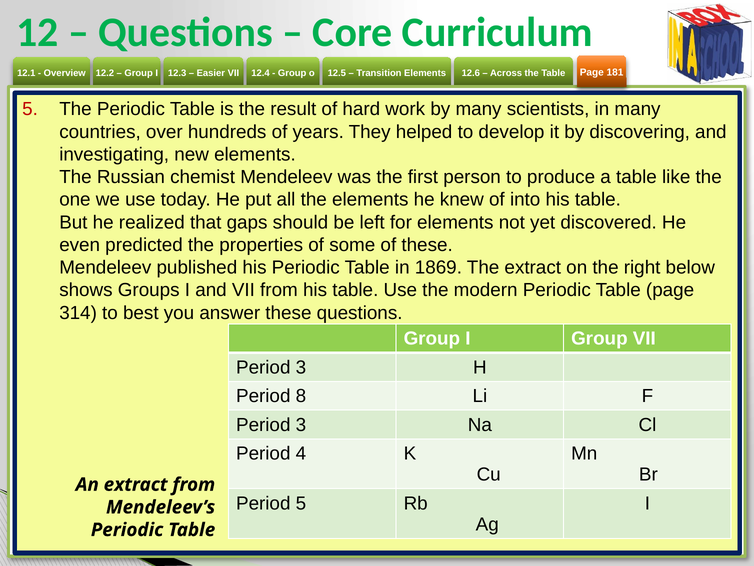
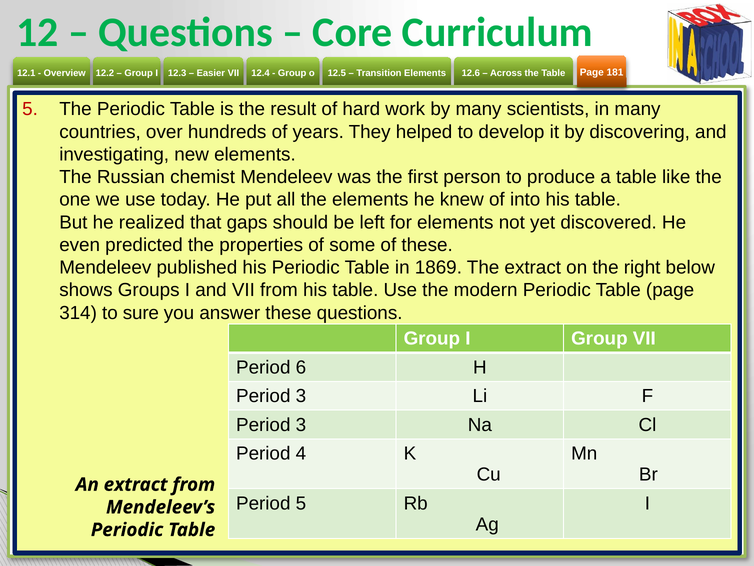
best: best -> sure (141, 313)
3: 3 -> 6 (301, 367)
8: 8 -> 3 (301, 396)
